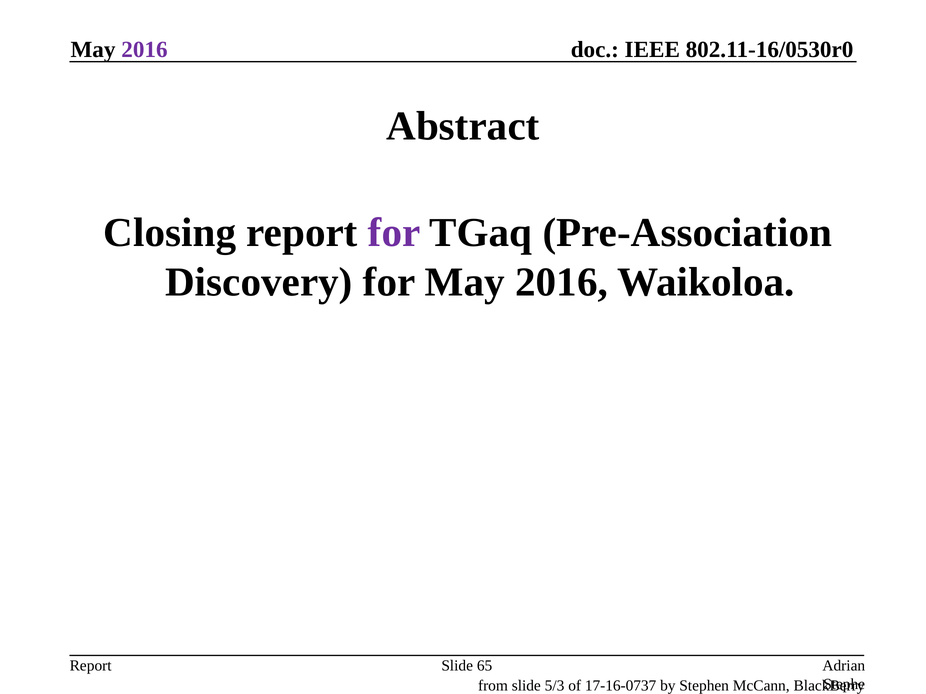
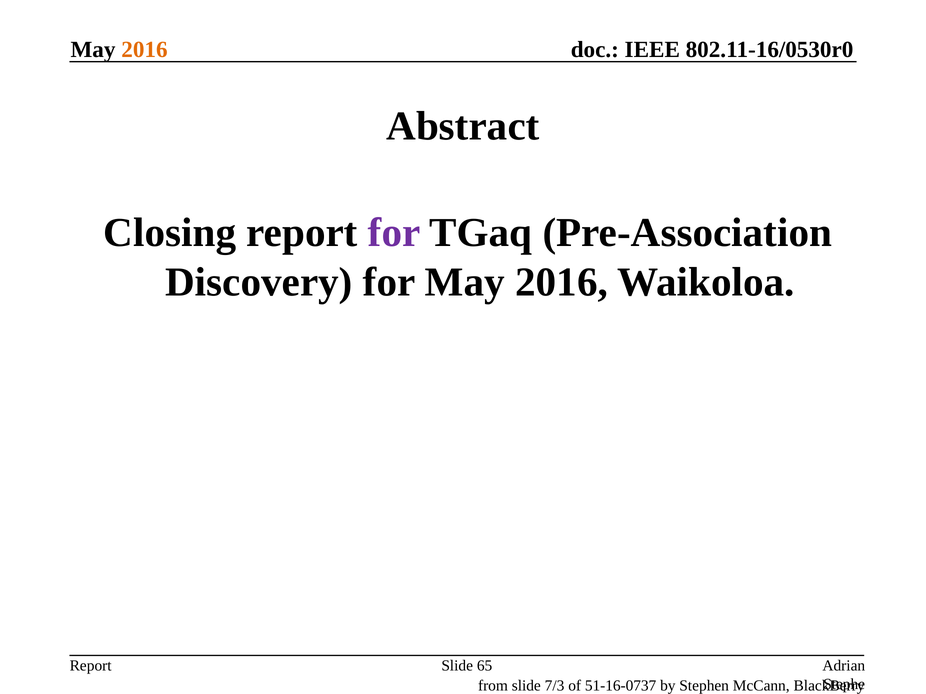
2016 colour: purple -> orange (144, 49)
5/3: 5/3 -> 7/3 (555, 686)
17-16-0737: 17-16-0737 -> 51-16-0737 (621, 686)
